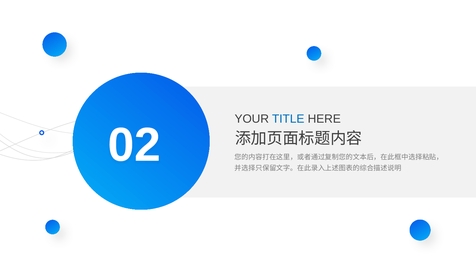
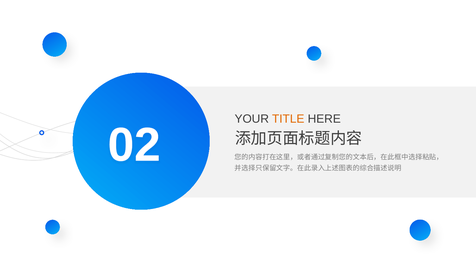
TITLE colour: blue -> orange (288, 119)
